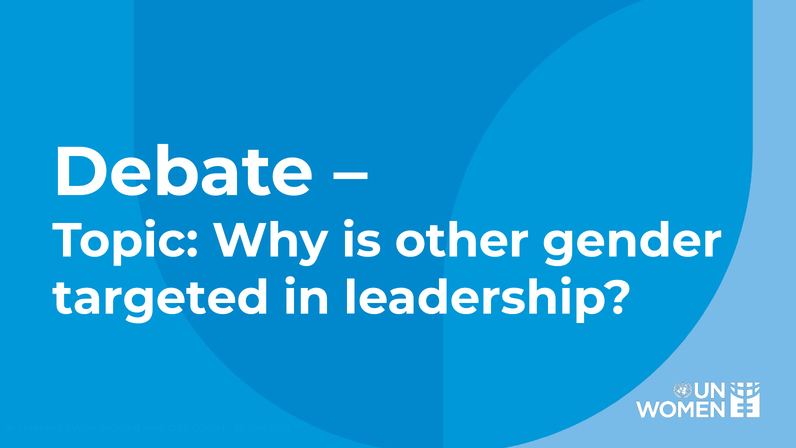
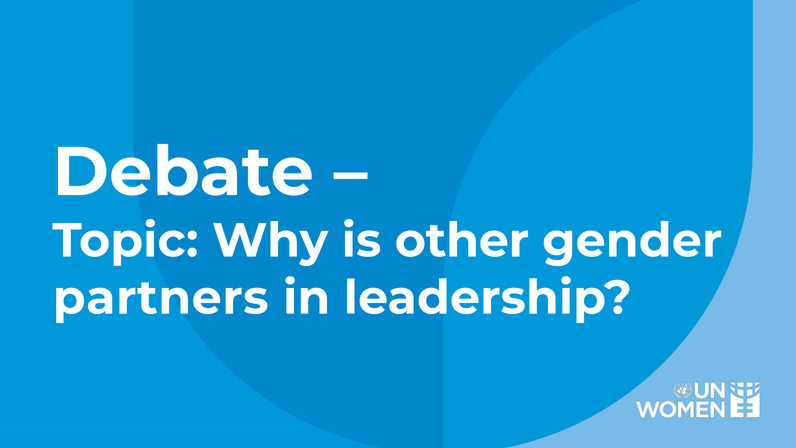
targeted: targeted -> partners (161, 298)
